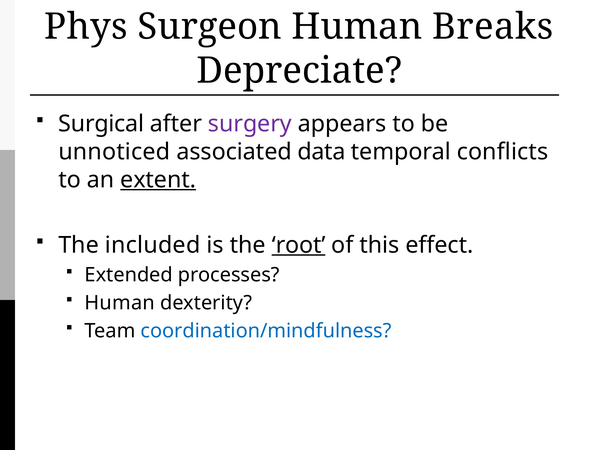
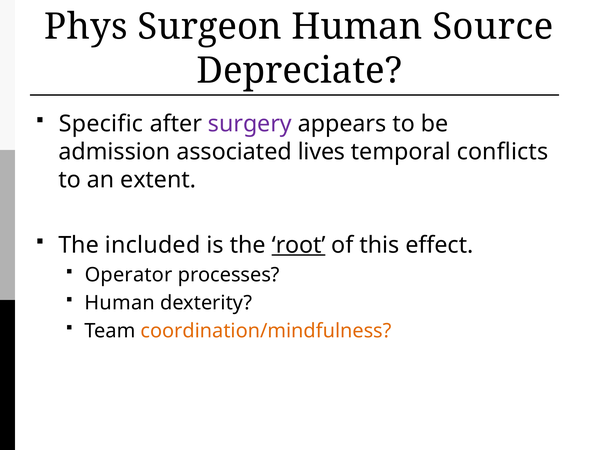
Breaks: Breaks -> Source (493, 27)
Surgical: Surgical -> Specific (101, 123)
unnoticed: unnoticed -> admission (114, 151)
data: data -> lives (321, 151)
extent underline: present -> none (158, 179)
Extended: Extended -> Operator (129, 274)
coordination/mindfulness colour: blue -> orange (266, 330)
